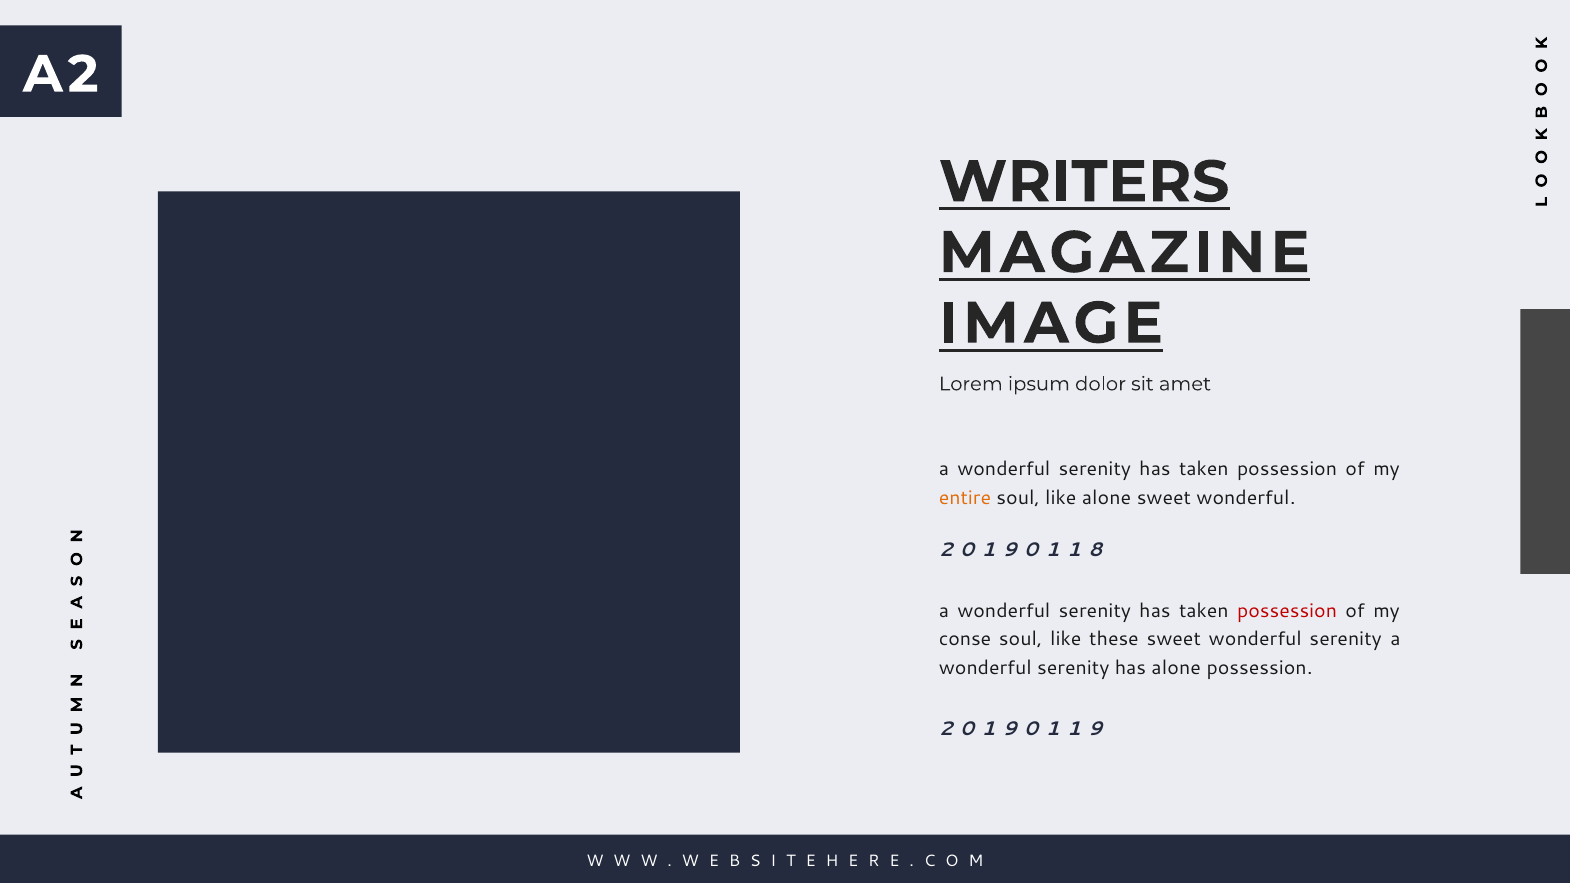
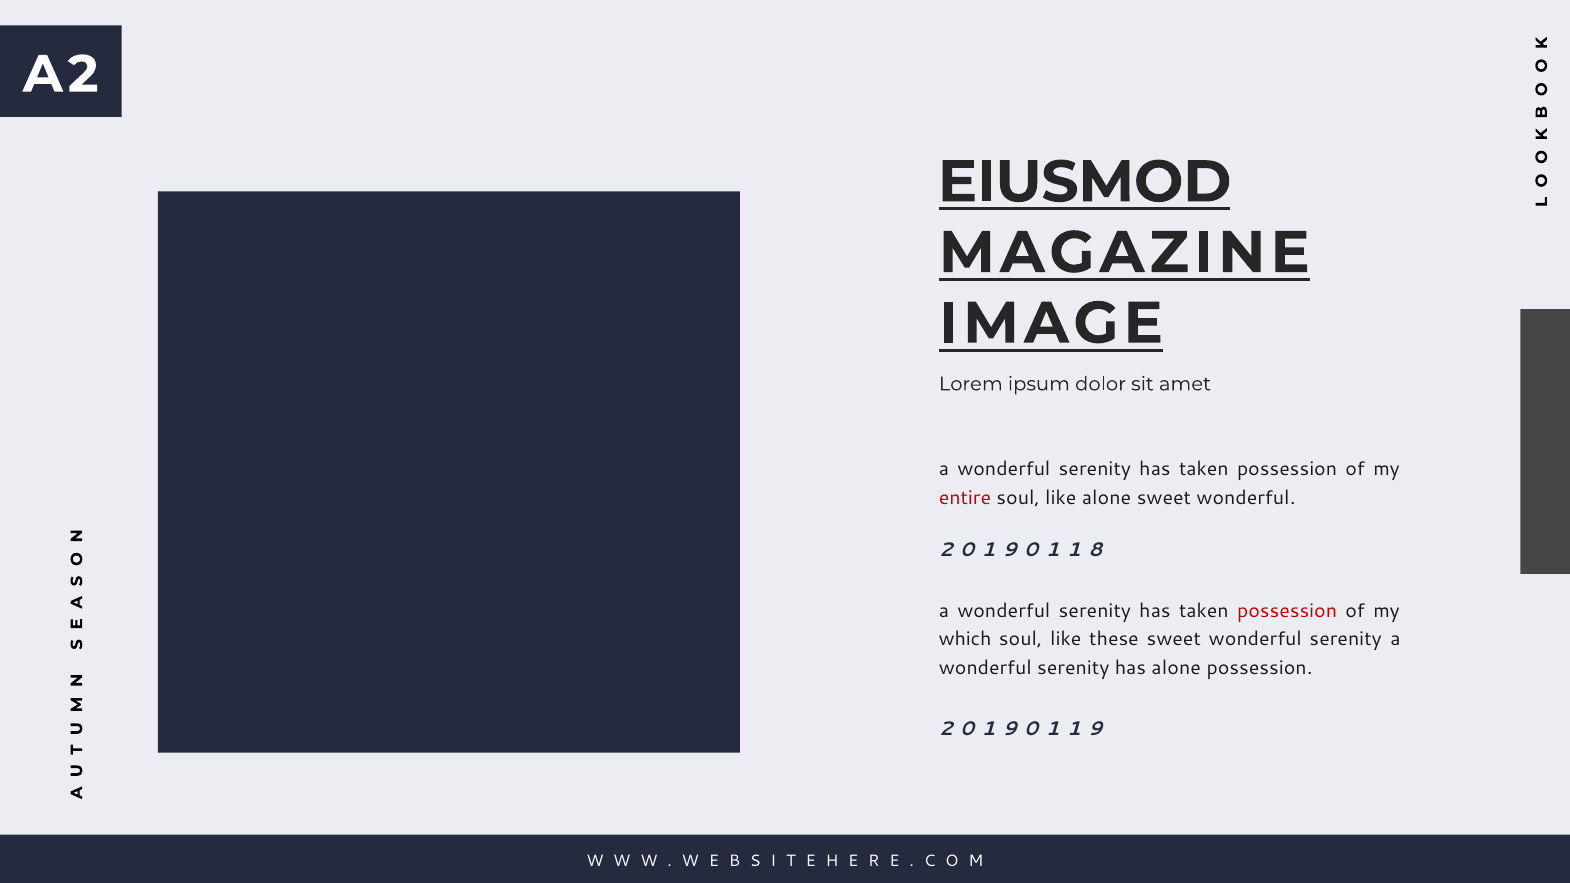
WRITERS: WRITERS -> EIUSMOD (1085, 182)
entire colour: orange -> red (965, 498)
conse: conse -> which (965, 639)
